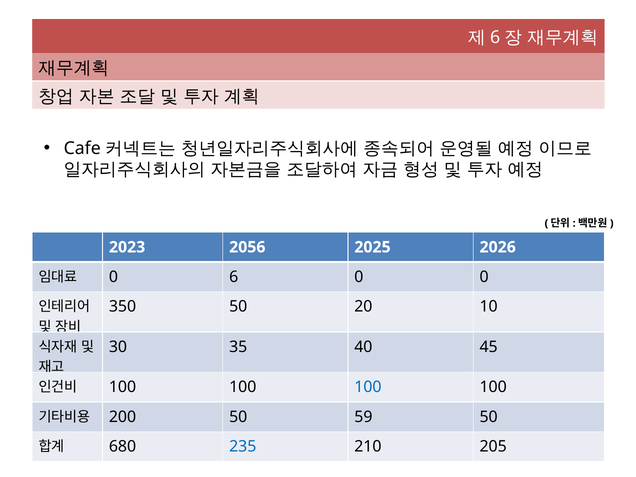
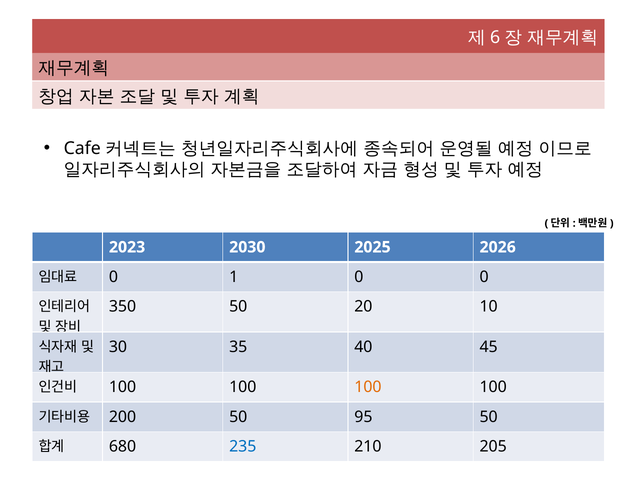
2056: 2056 -> 2030 (247, 247)
6: 6 -> 1 (234, 277)
100 colour: blue -> orange (368, 387)
59: 59 -> 95 (363, 417)
